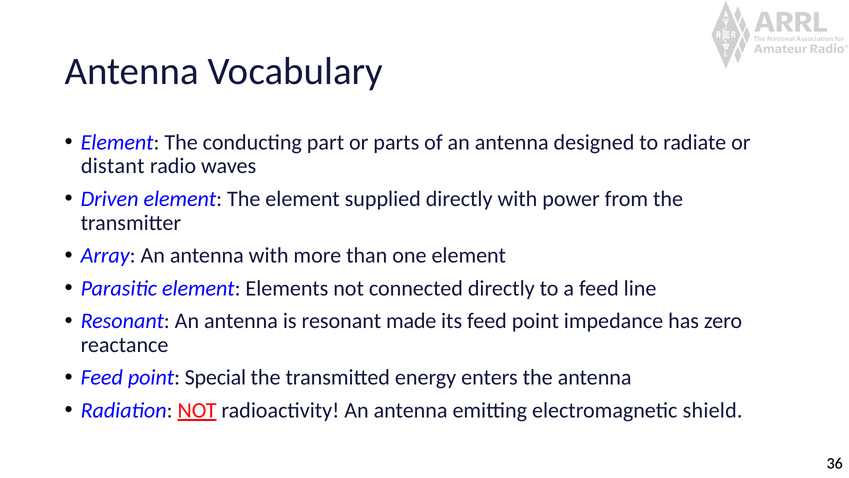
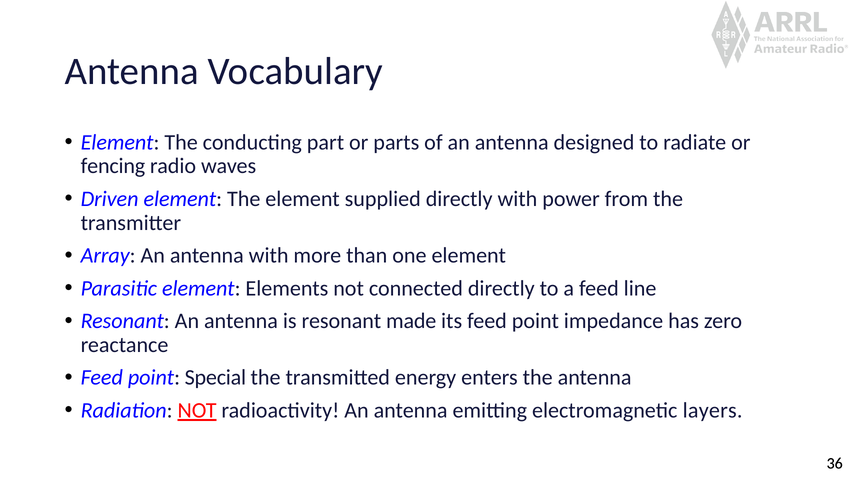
distant: distant -> fencing (113, 166)
shield: shield -> layers (713, 410)
